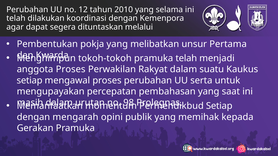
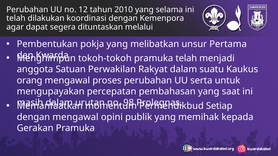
anggota Proses: Proses -> Satuan (71, 69)
setiap: setiap -> orang (30, 81)
dengan mengarah: mengarah -> mengawal (75, 117)
